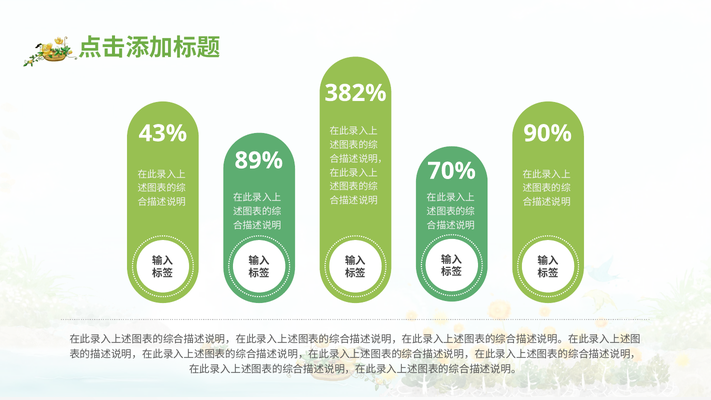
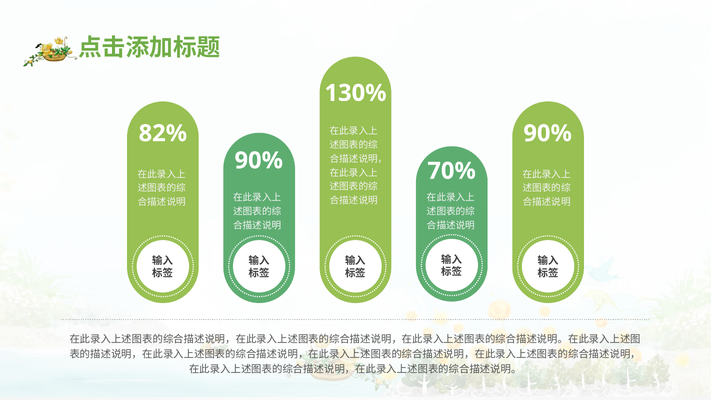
382%: 382% -> 130% (356, 93)
43%: 43% -> 82% (163, 133)
89%: 89% -> 90% (259, 160)
